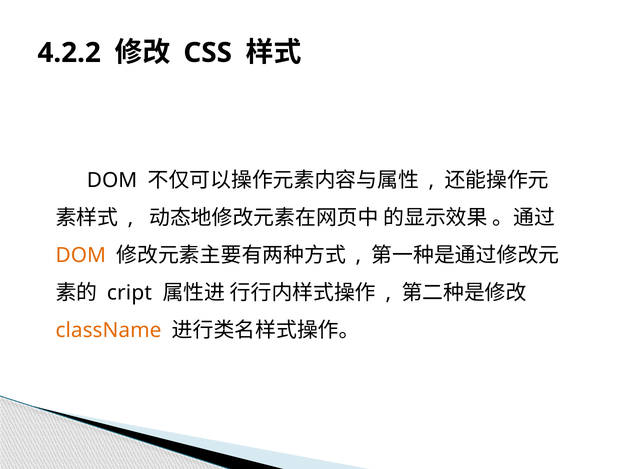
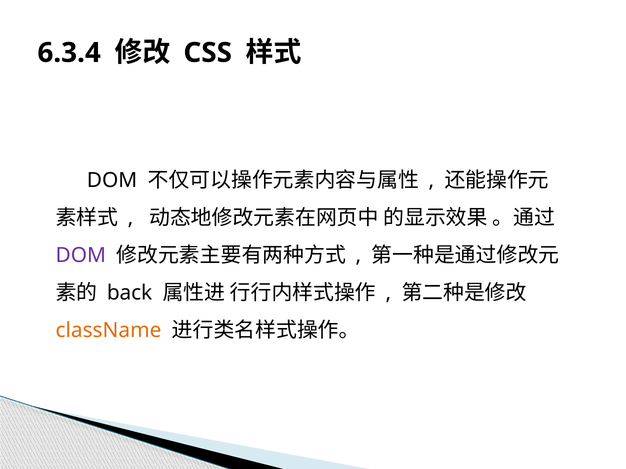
4.2.2: 4.2.2 -> 6.3.4 (69, 53)
DOM colour: orange -> purple (81, 256)
cript: cript -> back (130, 293)
